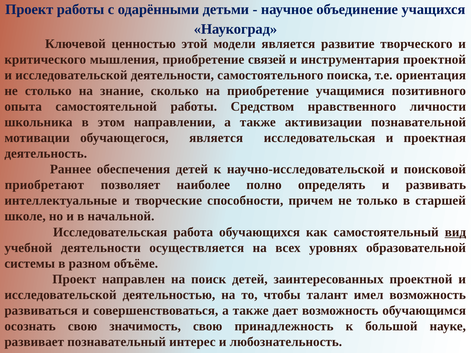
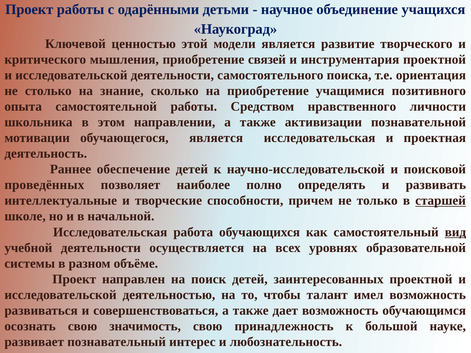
обеспечения: обеспечения -> обеспечение (133, 169)
приобретают: приобретают -> проведённых (44, 185)
старшей underline: none -> present (441, 201)
